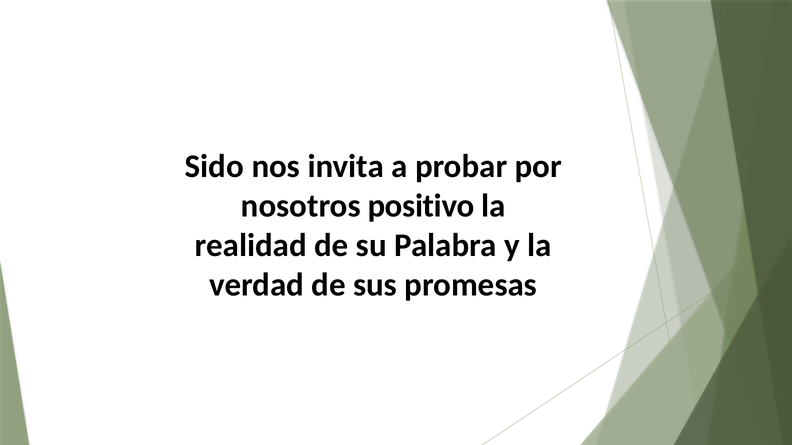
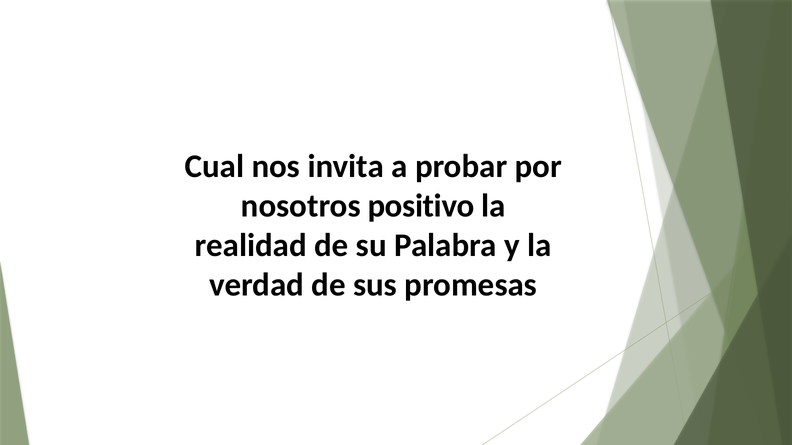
Sido: Sido -> Cual (214, 167)
